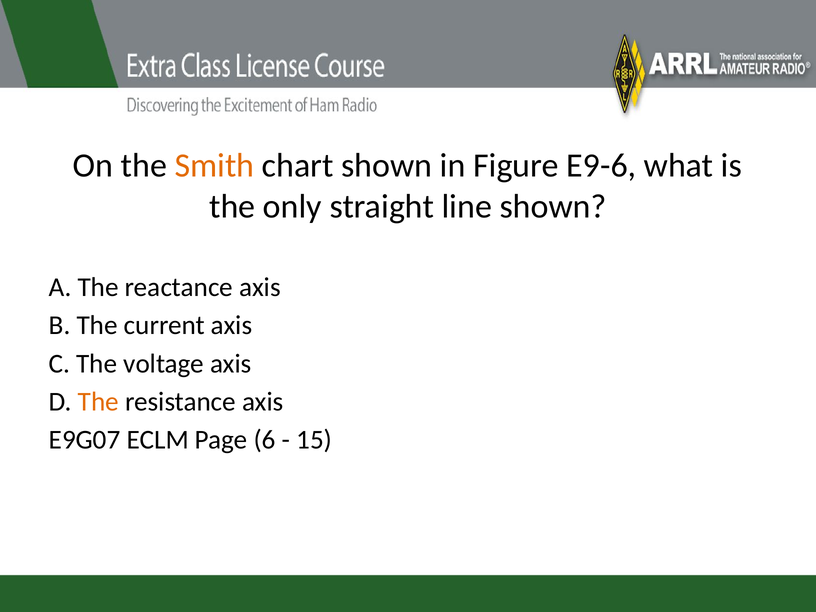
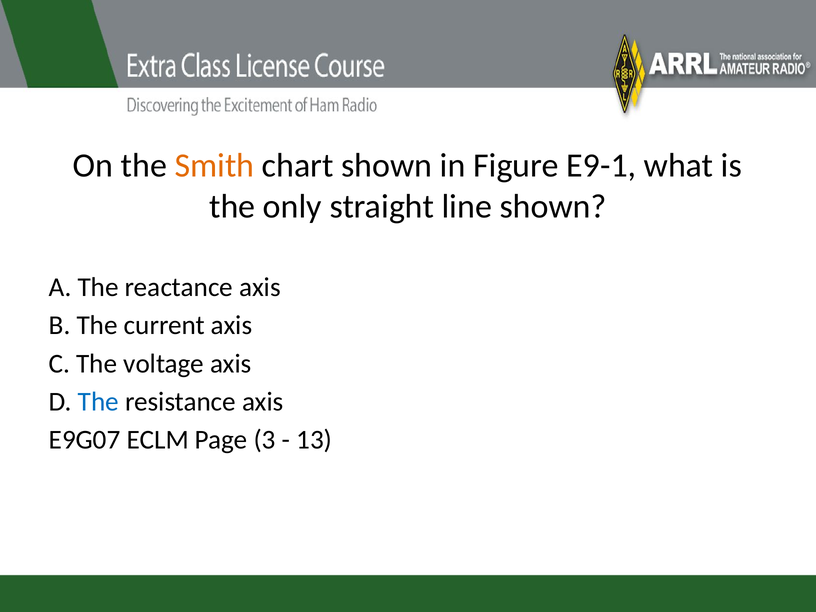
E9-6: E9-6 -> E9-1 (601, 166)
The colour: orange -> blue (98, 402)
6: 6 -> 3 (265, 440)
15: 15 -> 13 (314, 440)
